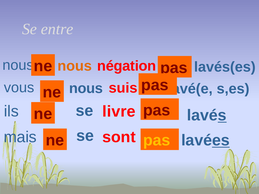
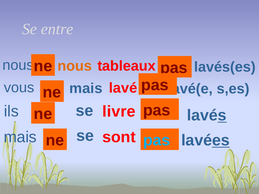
négation: négation -> tableaux (127, 66)
vous nous: nous -> mais (86, 88)
suis: suis -> lavé (123, 88)
pas colour: yellow -> light blue (157, 141)
